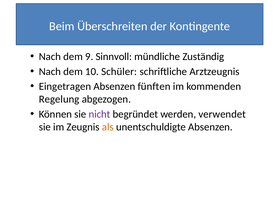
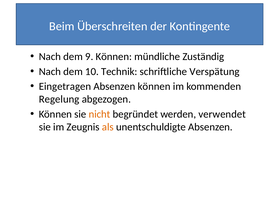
9 Sinnvoll: Sinnvoll -> Können (114, 57)
Schüler: Schüler -> Technik (119, 72)
Arztzeugnis: Arztzeugnis -> Verspätung (215, 72)
Absenzen fünften: fünften -> können (154, 87)
nicht colour: purple -> orange (100, 114)
